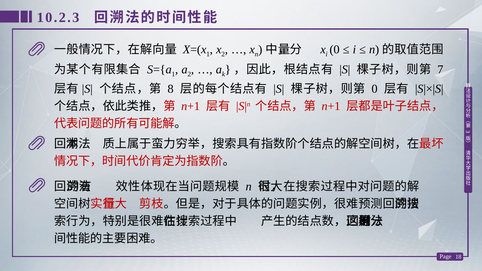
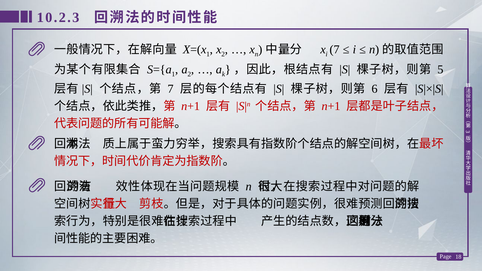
i 0: 0 -> 7 (335, 50)
7: 7 -> 5 (440, 69)
8: 8 -> 7 (171, 89)
0: 0 -> 6 (375, 89)
